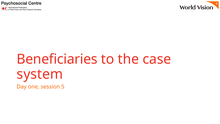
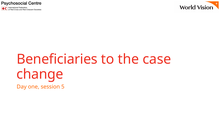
system: system -> change (40, 74)
